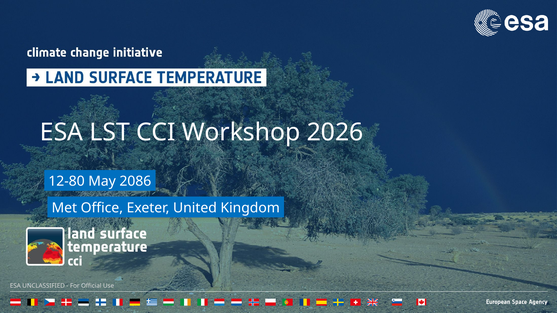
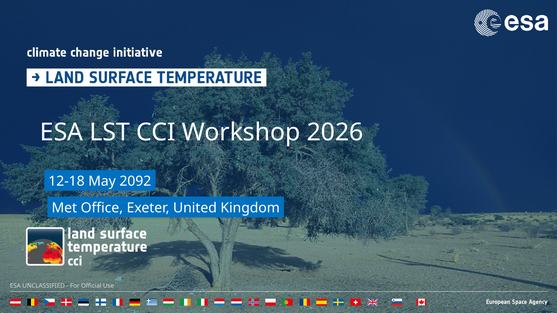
12-80: 12-80 -> 12-18 (67, 182)
2086: 2086 -> 2092 (135, 182)
